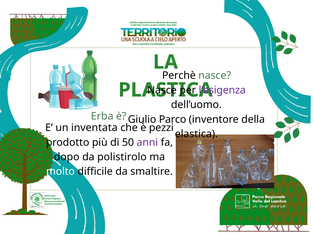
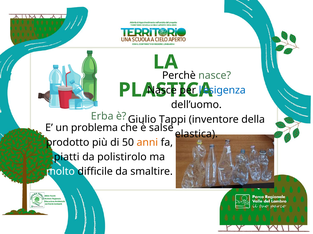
l’esigenza colour: purple -> blue (222, 91)
Parco: Parco -> Tappi (173, 120)
inventata: inventata -> problema (94, 128)
pezzi: pezzi -> salse (161, 128)
anni colour: purple -> orange (147, 143)
dopo: dopo -> piatti (67, 157)
